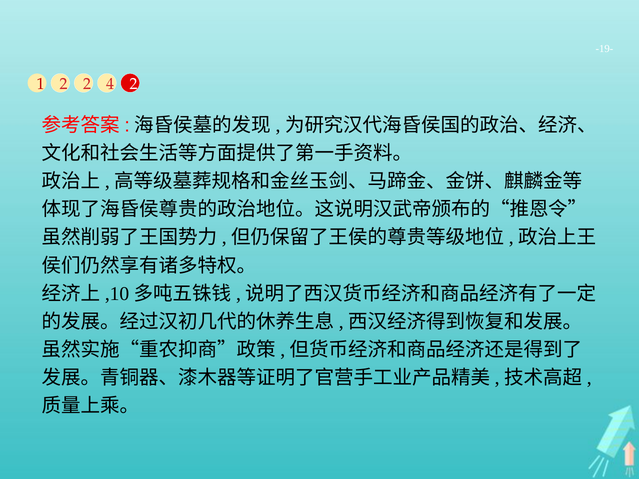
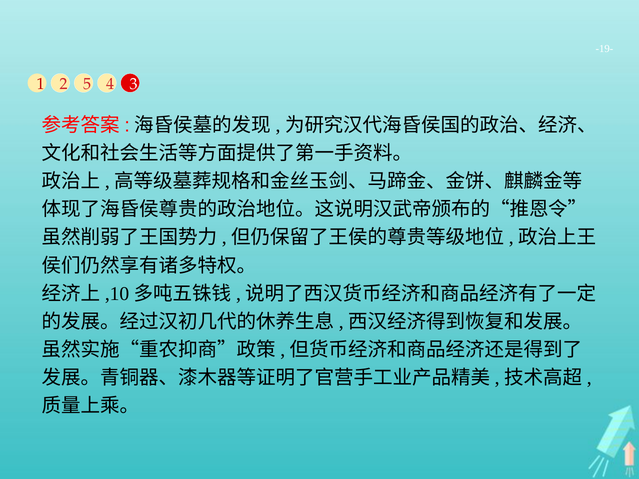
2 2: 2 -> 5 (87, 84)
4 2: 2 -> 3 (134, 84)
